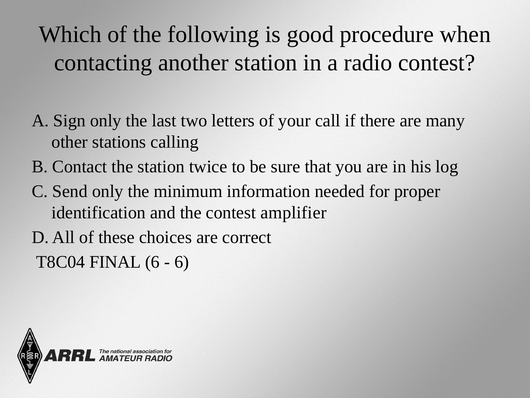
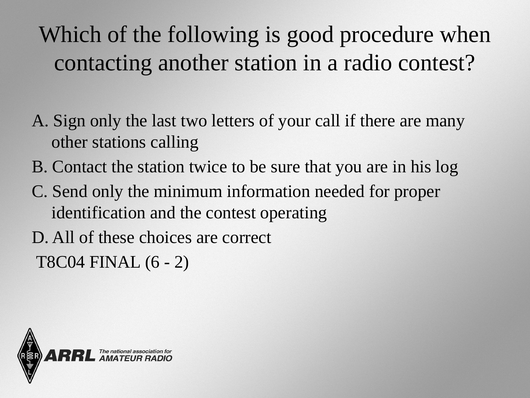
amplifier: amplifier -> operating (294, 212)
6: 6 -> 2 (182, 262)
